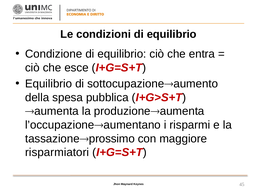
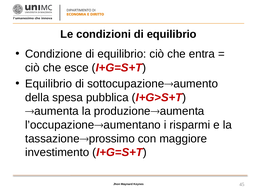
risparmiatori: risparmiatori -> investimento (57, 152)
